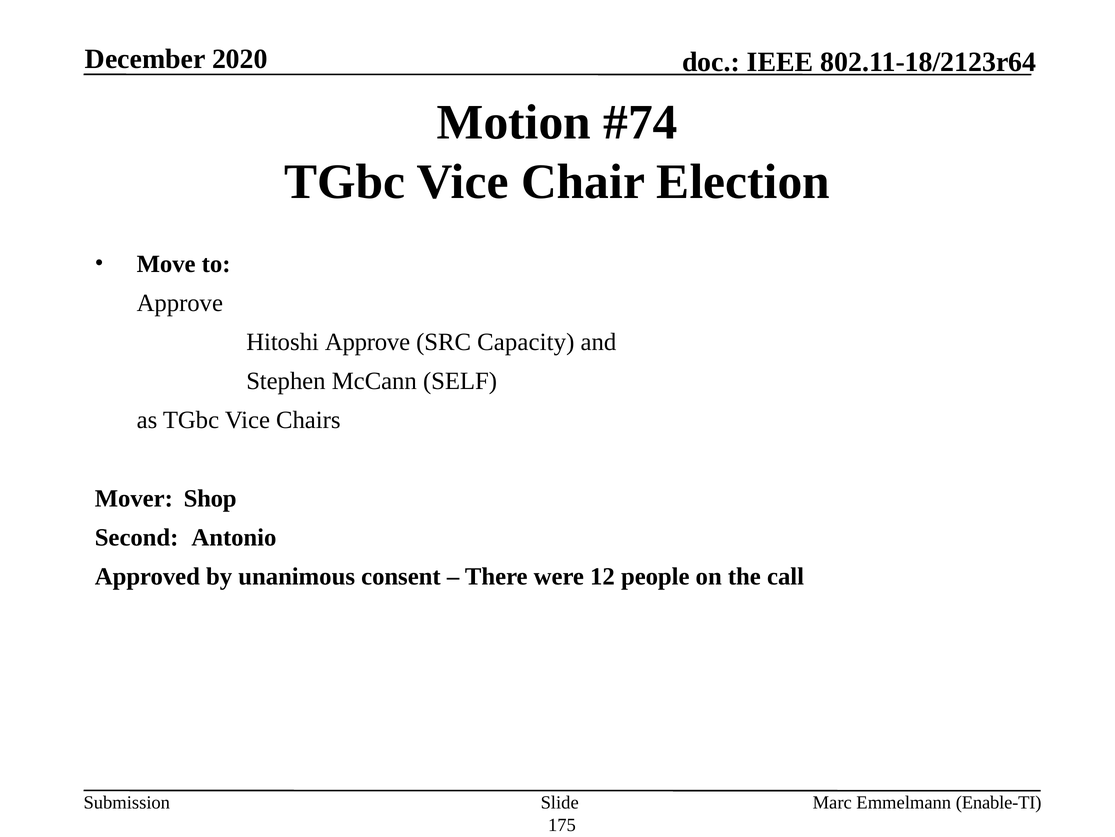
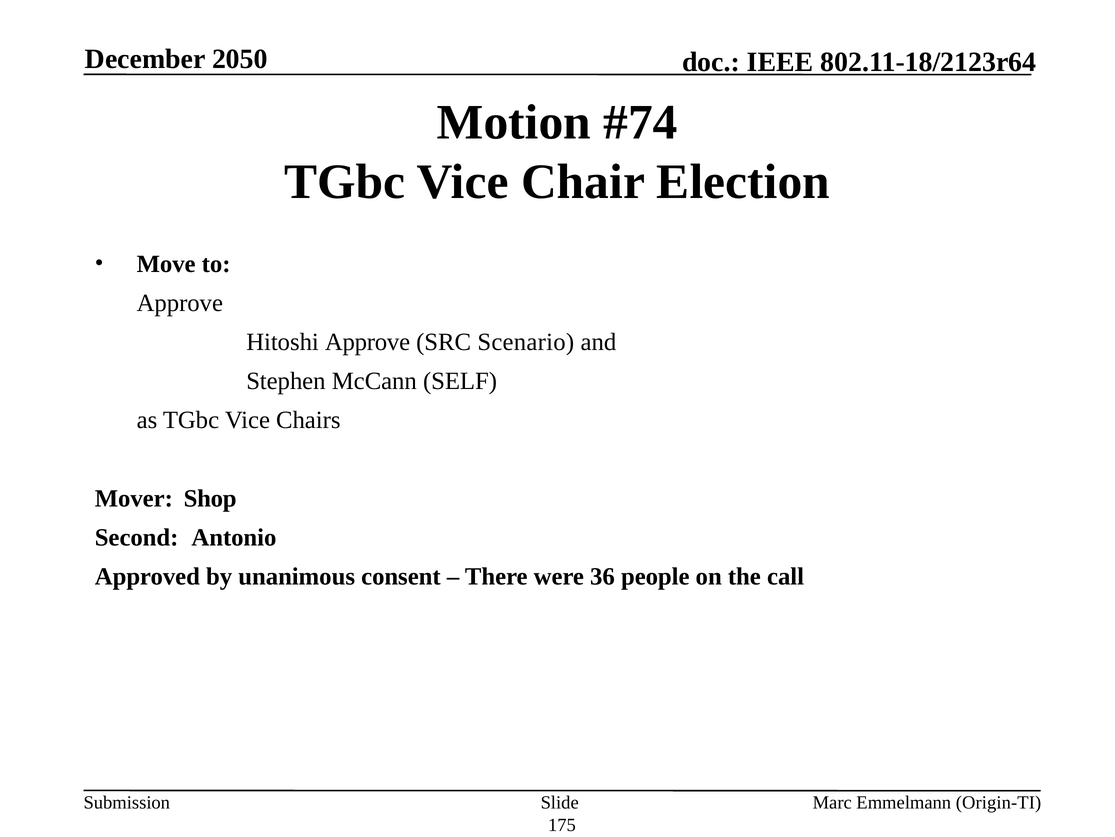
2020: 2020 -> 2050 (240, 59)
Capacity: Capacity -> Scenario (526, 342)
12: 12 -> 36 (602, 576)
Enable-TI: Enable-TI -> Origin-TI (999, 802)
